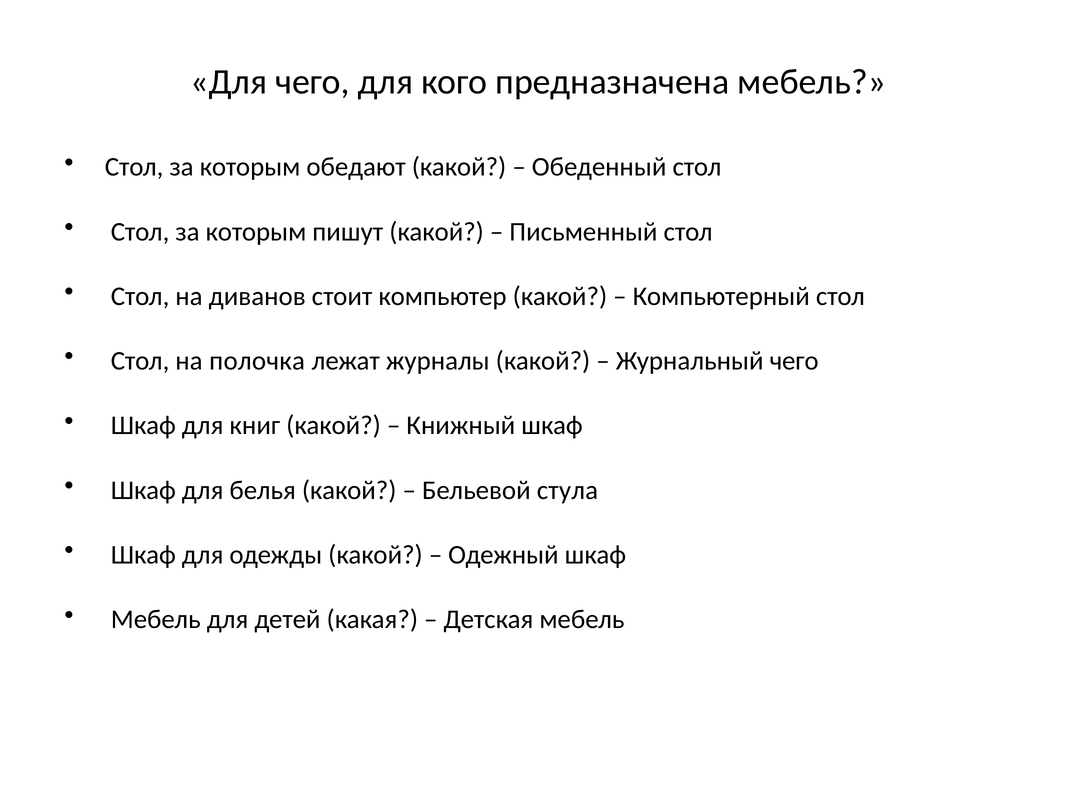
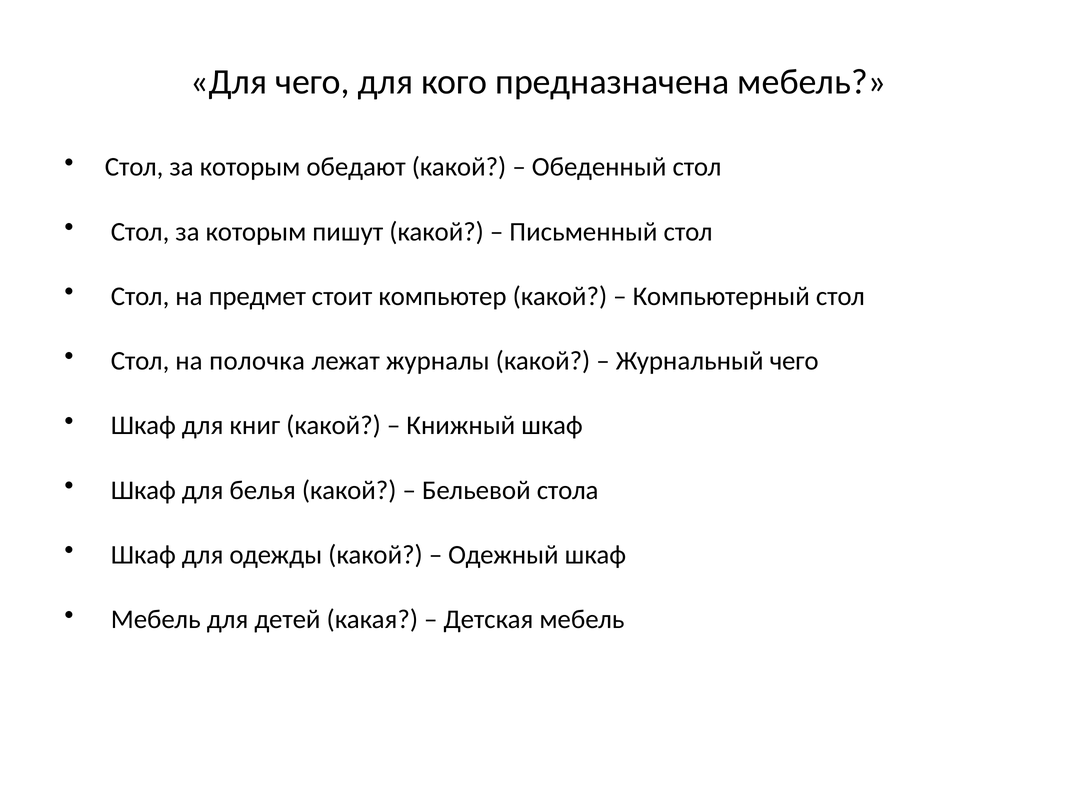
диванов: диванов -> предмет (257, 296)
стула: стула -> стола (568, 490)
